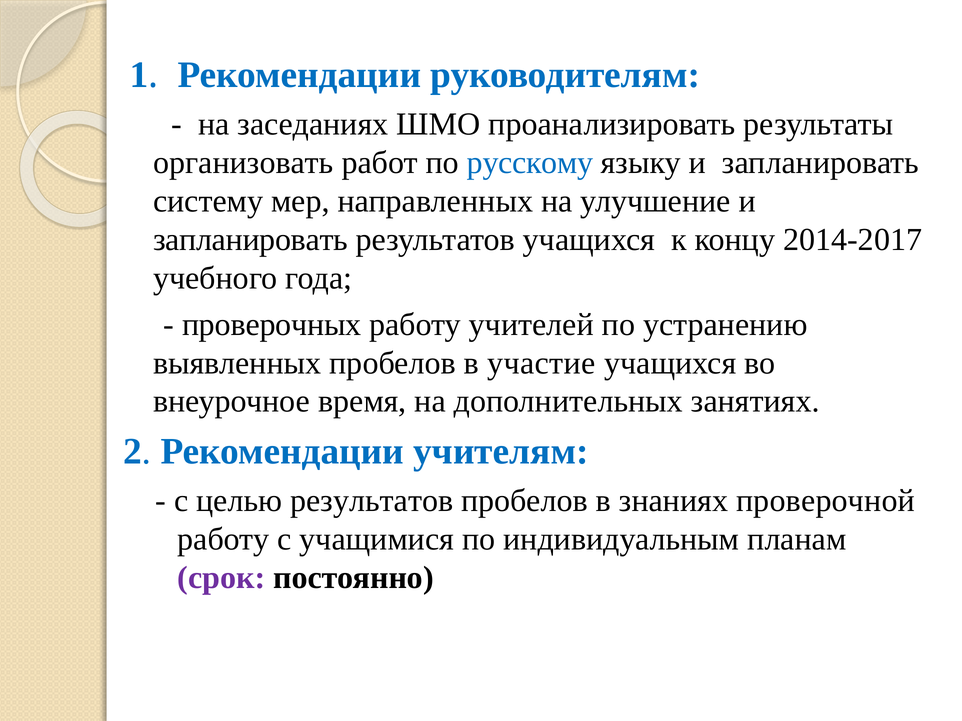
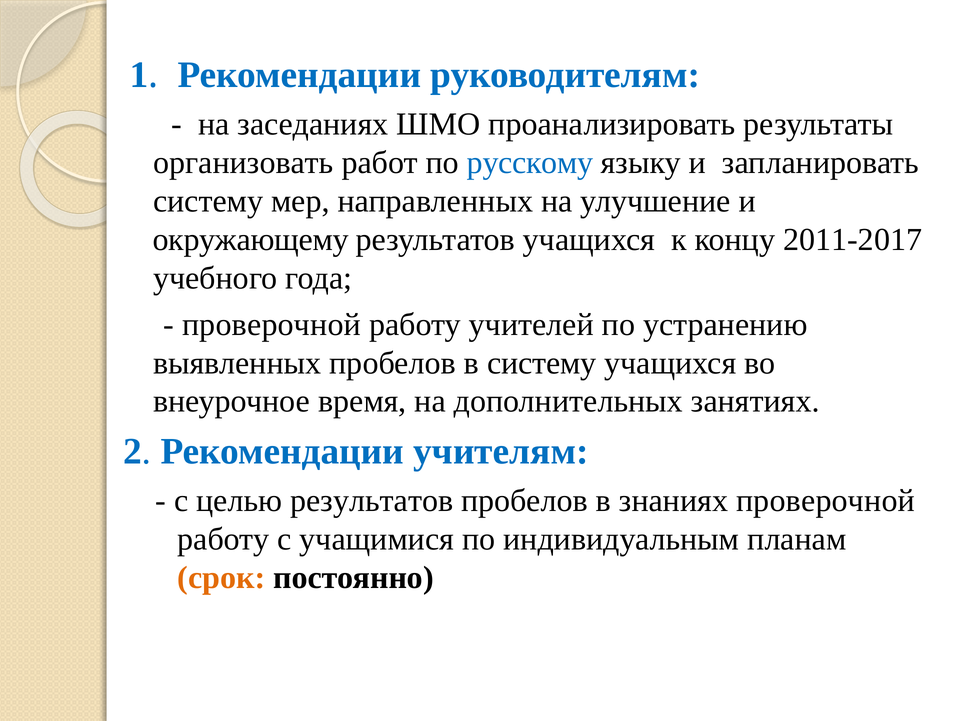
запланировать: запланировать -> окружающему (251, 240)
2014-2017: 2014-2017 -> 2011-2017 (853, 240)
проверочных: проверочных -> проверочной (272, 325)
в участие: участие -> систему (542, 363)
срок colour: purple -> orange (221, 578)
